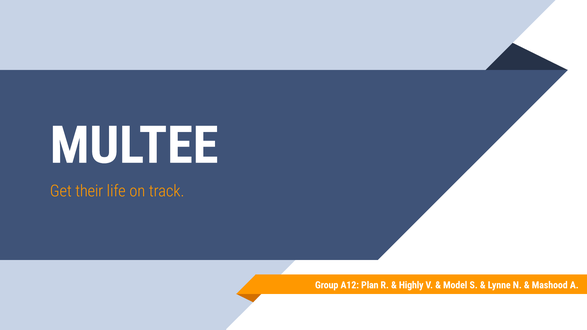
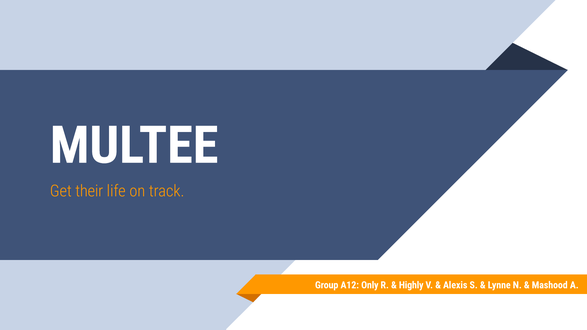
Plan: Plan -> Only (370, 285)
Model: Model -> Alexis (455, 285)
